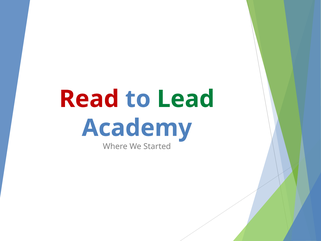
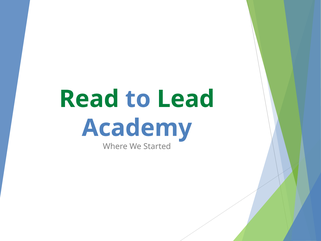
Read colour: red -> green (89, 99)
